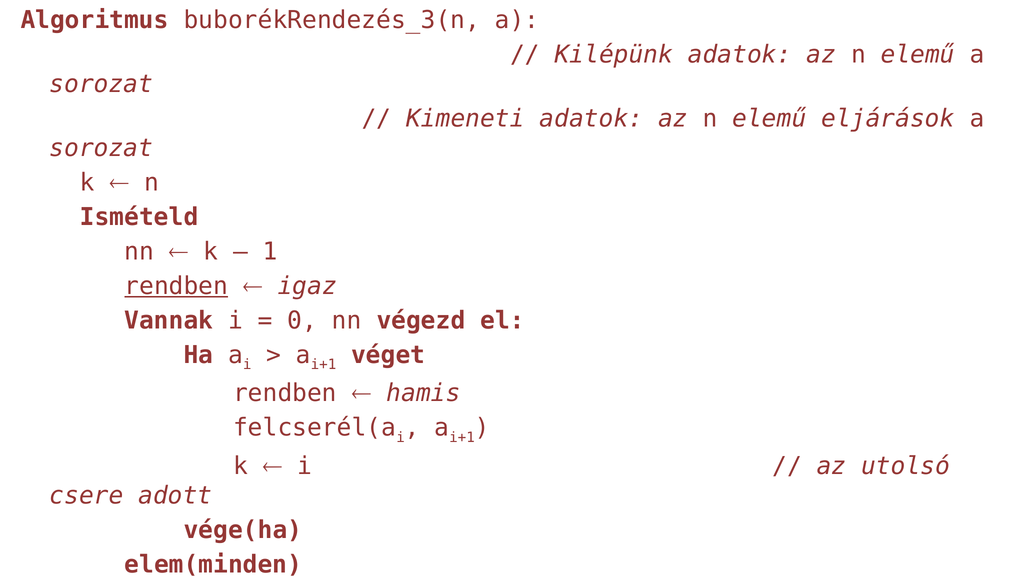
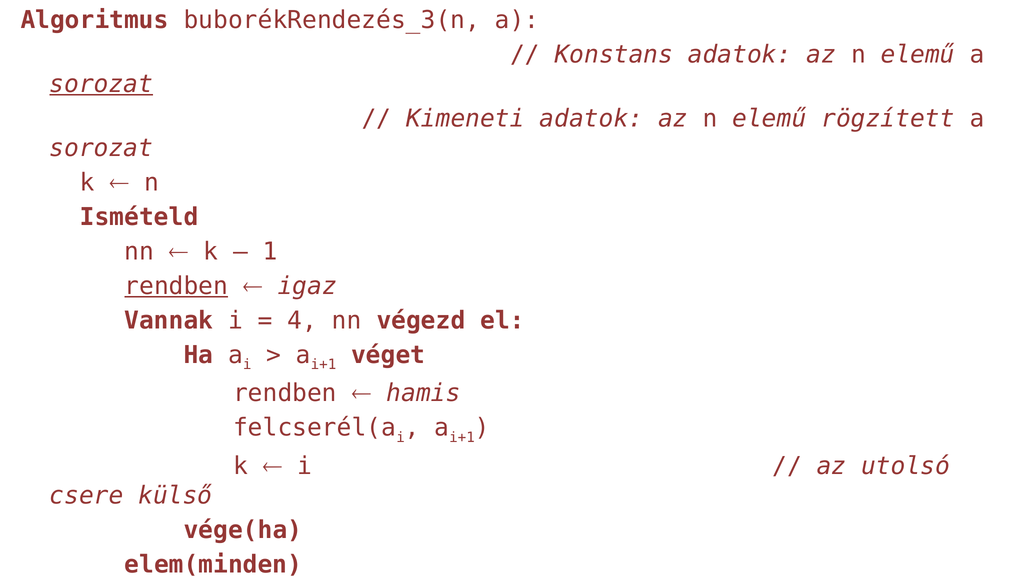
Kilépünk: Kilépünk -> Konstans (614, 55)
sorozat underline: none -> present (101, 84)
eljárások: eljárások -> rögzített (888, 119)
0: 0 -> 4 (302, 320)
adott: adott -> külső (175, 496)
